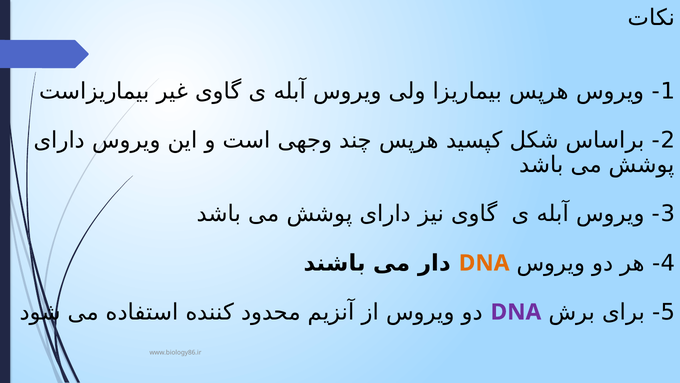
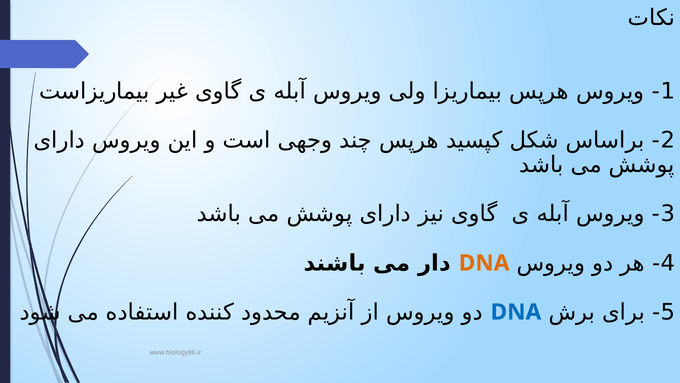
DNA colour: purple -> blue (516, 312)
